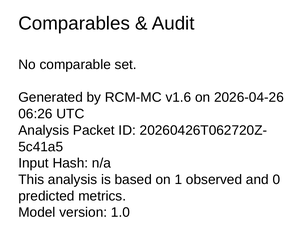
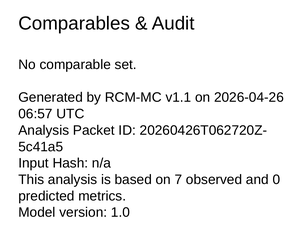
v1.6: v1.6 -> v1.1 (178, 97)
06:26: 06:26 -> 06:57 (35, 114)
1: 1 -> 7 (178, 179)
